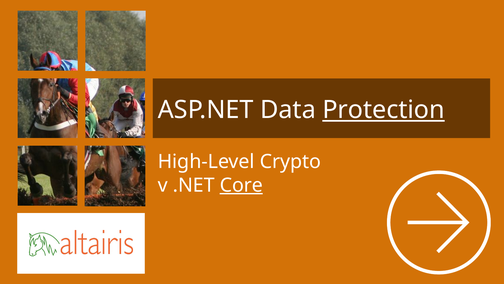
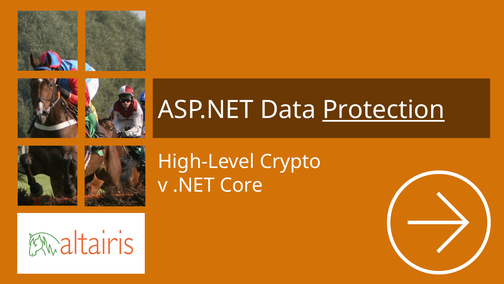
Core underline: present -> none (241, 185)
